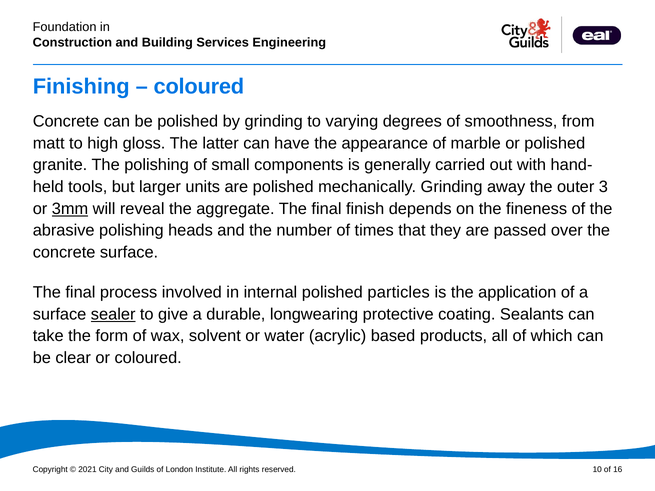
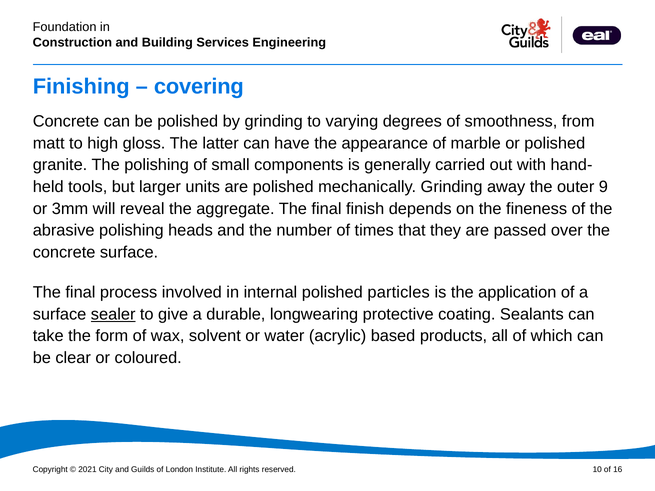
coloured: coloured -> covering (199, 87)
3: 3 -> 9 (603, 187)
3mm underline: present -> none (70, 209)
